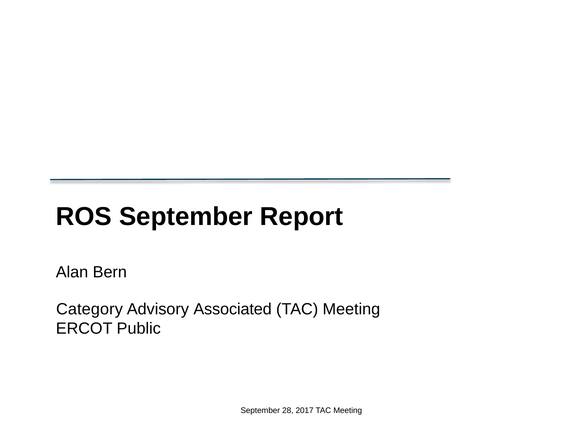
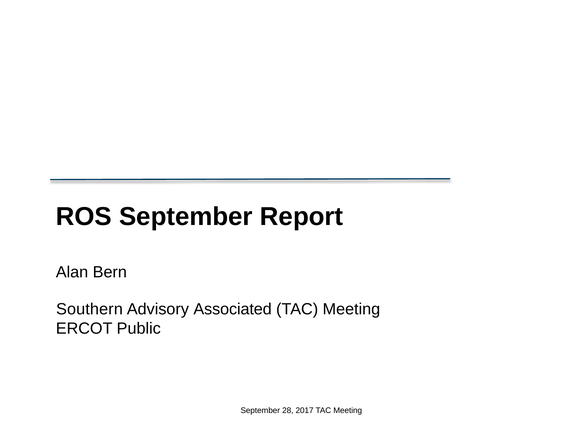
Category: Category -> Southern (89, 309)
